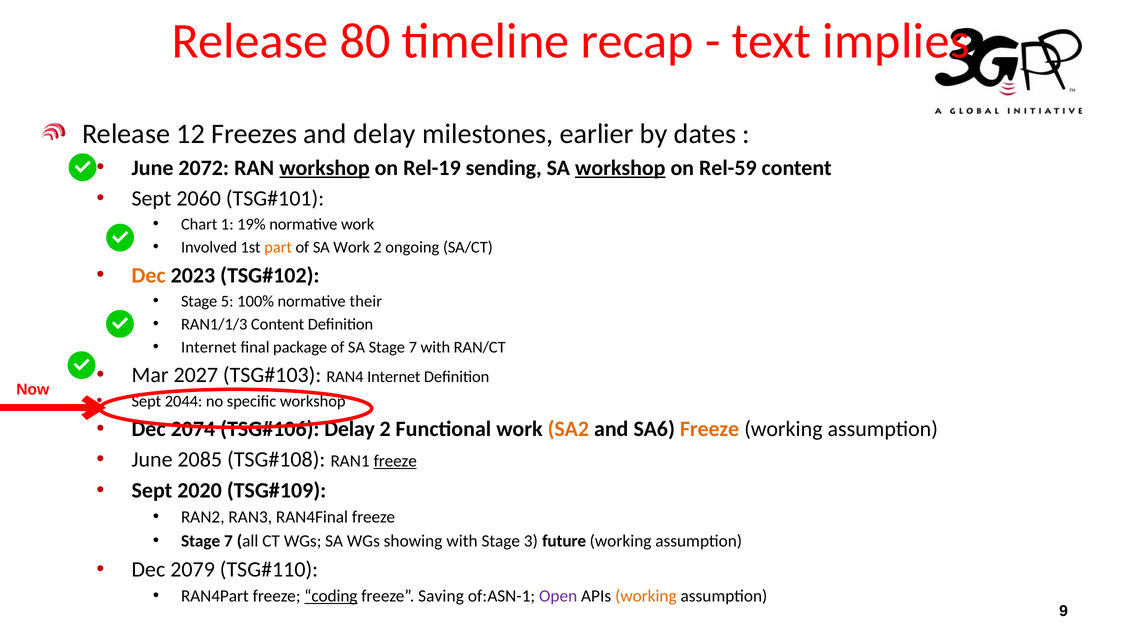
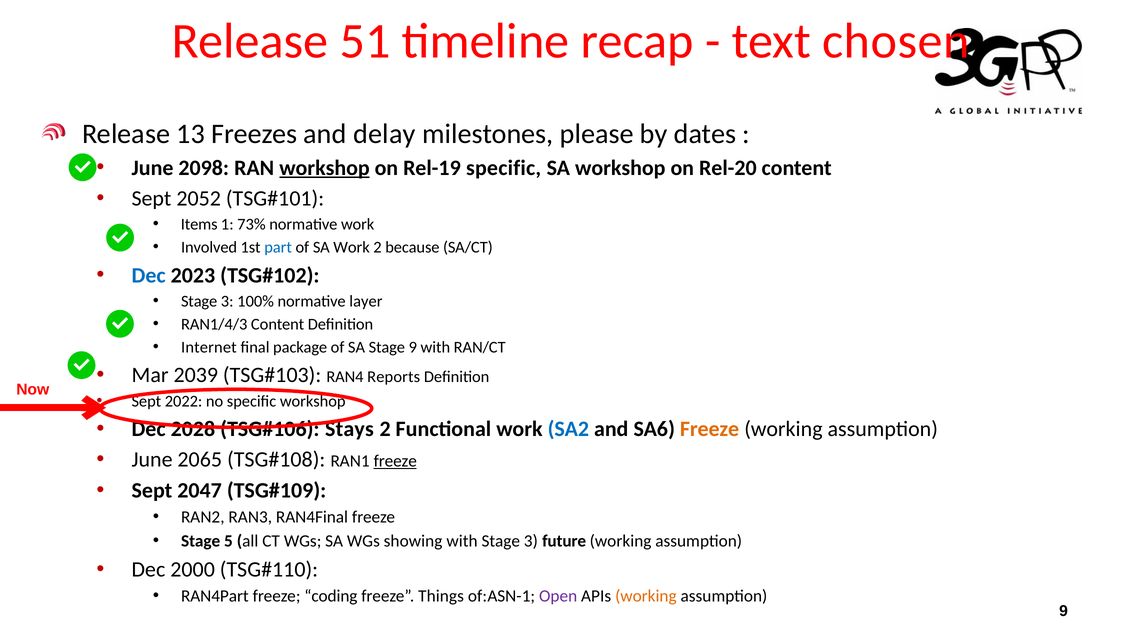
80: 80 -> 51 (365, 41)
implies: implies -> chosen (896, 41)
12: 12 -> 13 (191, 134)
earlier: earlier -> please (597, 134)
2072: 2072 -> 2098 (204, 168)
Rel-19 sending: sending -> specific (504, 168)
workshop underline: present -> none (620, 168)
Rel-59: Rel-59 -> Rel-20 (728, 168)
2060: 2060 -> 2052 (199, 199)
Chart: Chart -> Items (199, 225)
19%: 19% -> 73% (251, 225)
part colour: orange -> blue (278, 248)
ongoing: ongoing -> because (412, 248)
Dec colour: orange -> blue (149, 275)
5: 5 -> 3 (227, 301)
their: their -> layer (366, 301)
RAN1/1/3: RAN1/1/3 -> RAN1/4/3 (214, 324)
SA Stage 7: 7 -> 9 (413, 347)
2027: 2027 -> 2039 (196, 375)
RAN4 Internet: Internet -> Reports (394, 377)
2044: 2044 -> 2022 (184, 401)
2074: 2074 -> 2028 (193, 429)
Delay: Delay -> Stays (349, 429)
SA2 colour: orange -> blue (568, 429)
2085: 2085 -> 2065 (200, 460)
2020: 2020 -> 2047 (200, 490)
7: 7 -> 5 (228, 541)
2079: 2079 -> 2000 (193, 570)
coding underline: present -> none (331, 596)
Saving: Saving -> Things (441, 596)
